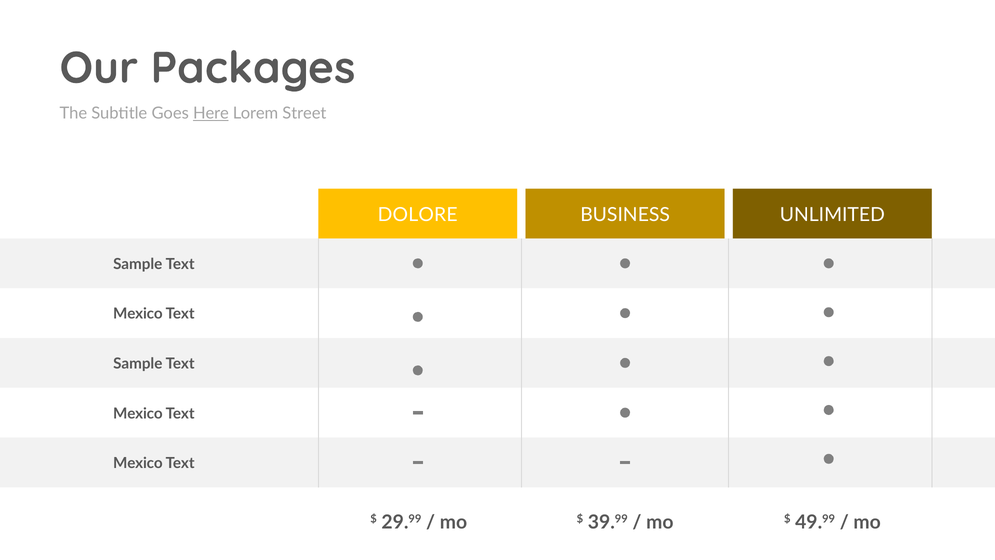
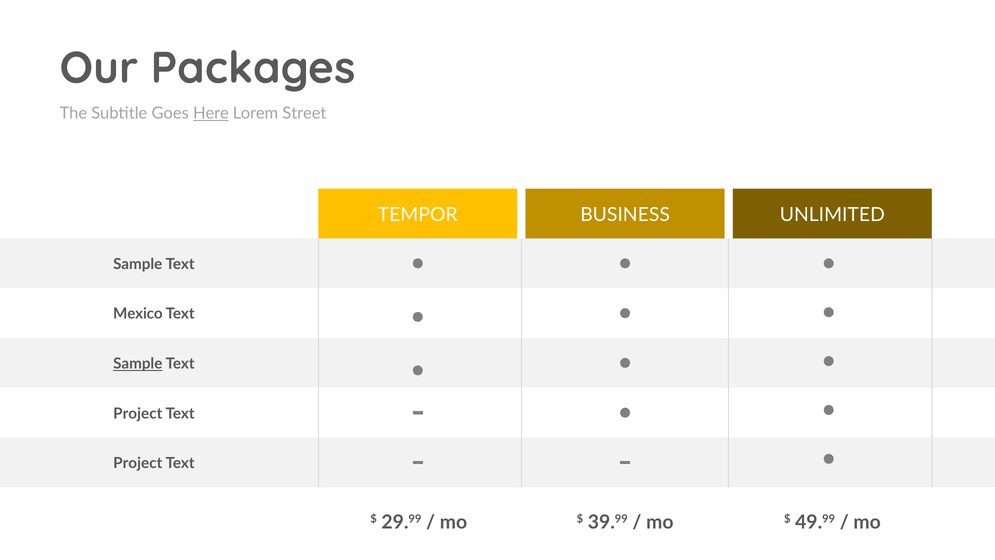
DOLORE: DOLORE -> TEMPOR (418, 215)
Sample underline: none -> present (138, 364)
Mexico: Mexico -> Project (138, 413)
Mexico: Mexico -> Project (138, 463)
